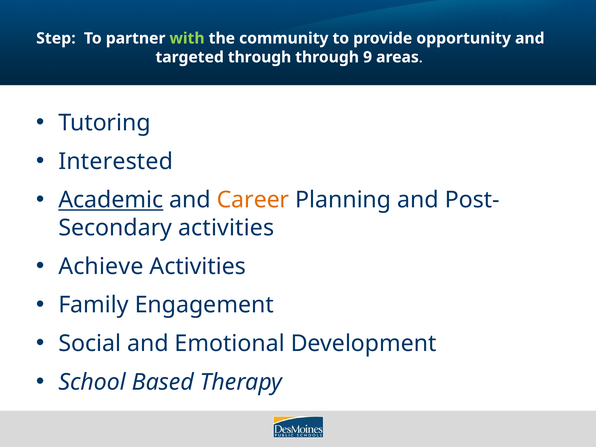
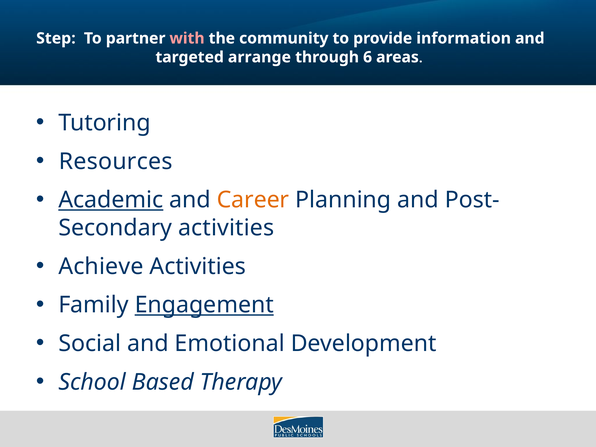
with colour: light green -> pink (187, 38)
opportunity: opportunity -> information (464, 38)
targeted through: through -> arrange (259, 57)
9: 9 -> 6 (368, 57)
Interested: Interested -> Resources (116, 161)
Engagement underline: none -> present (204, 305)
